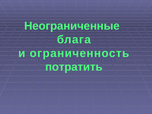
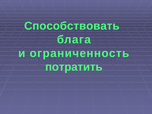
Неограниченные: Неограниченные -> Способствовать (72, 26)
